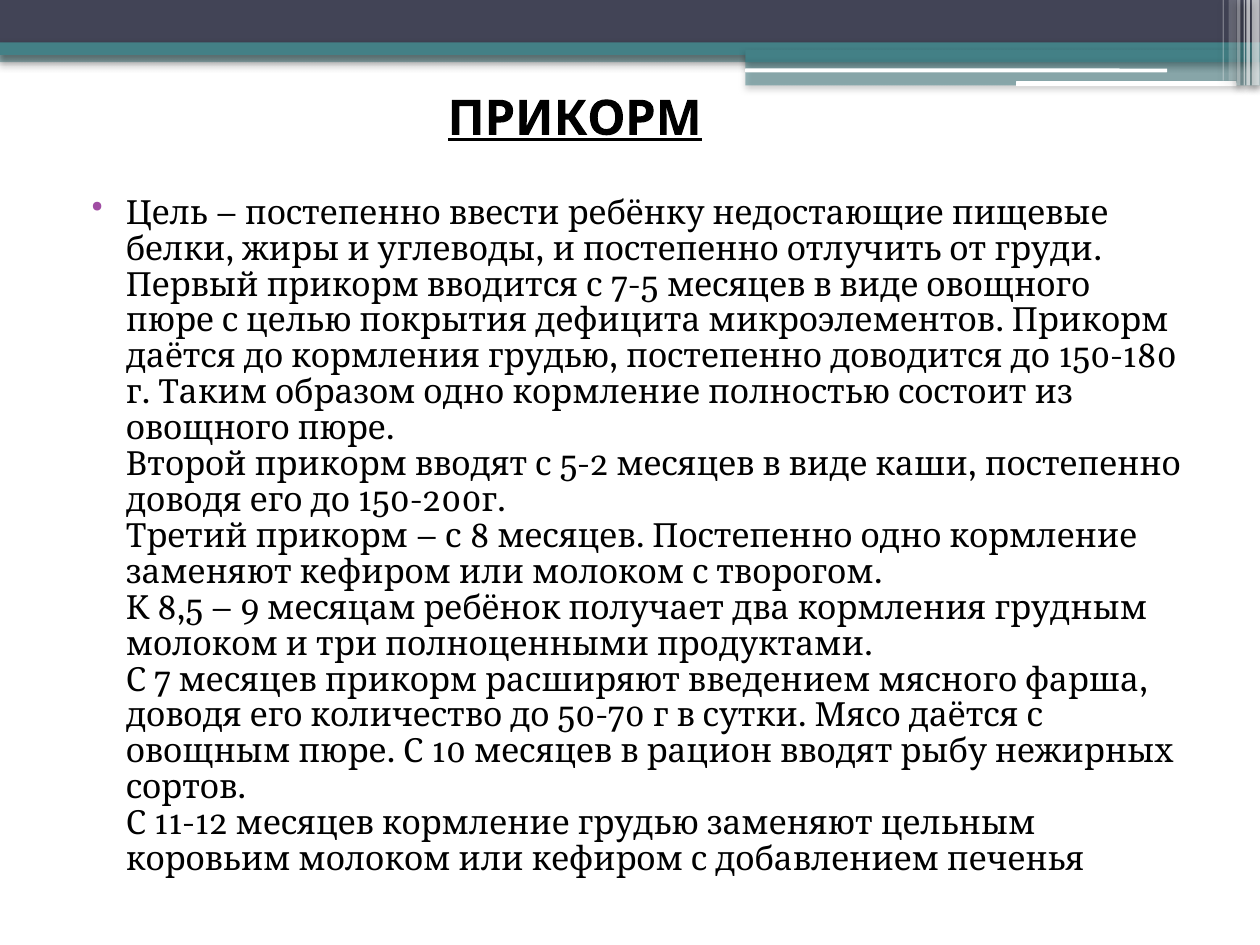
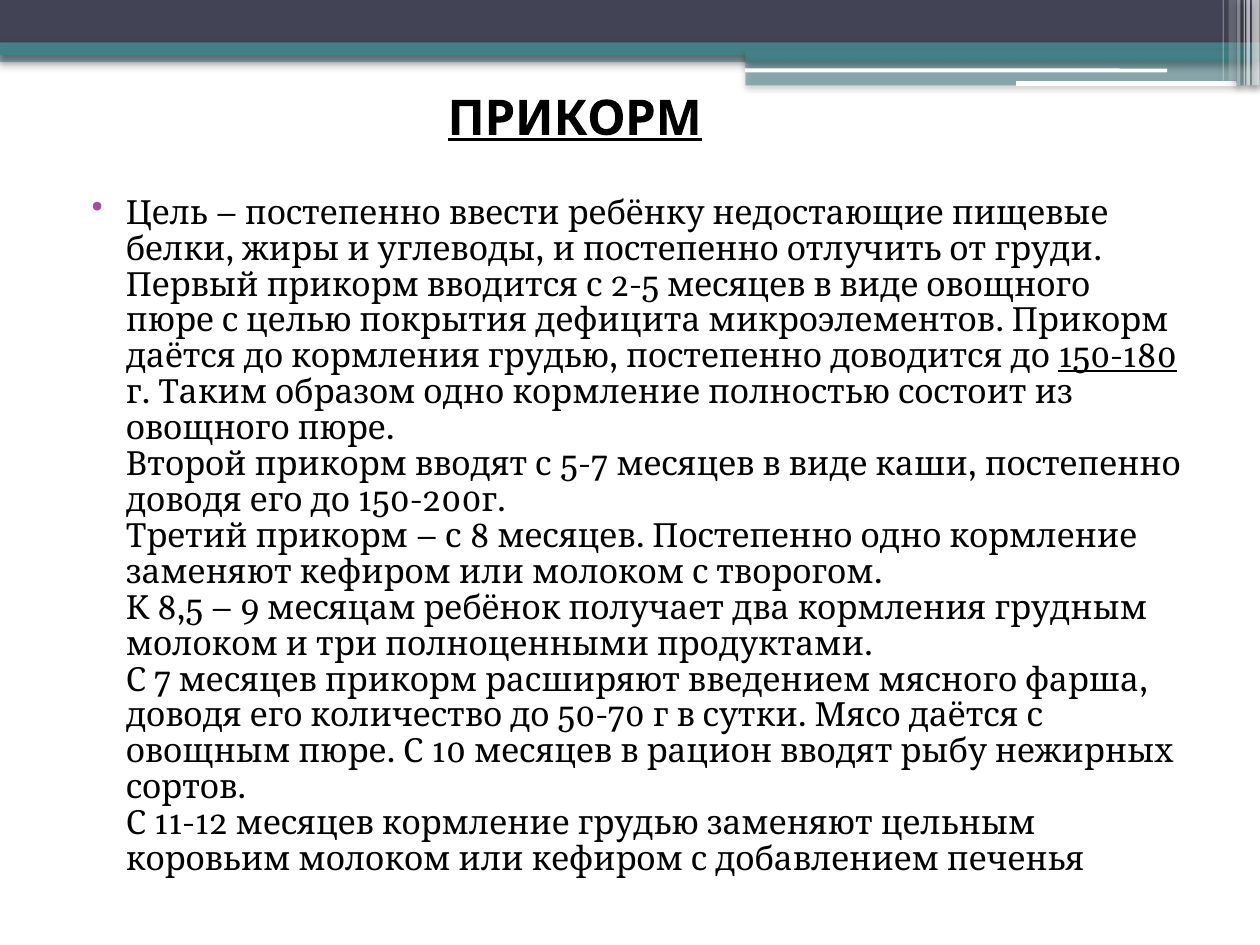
7-5: 7-5 -> 2-5 (635, 285)
150-180 underline: none -> present (1118, 357)
5-2: 5-2 -> 5-7 (584, 465)
